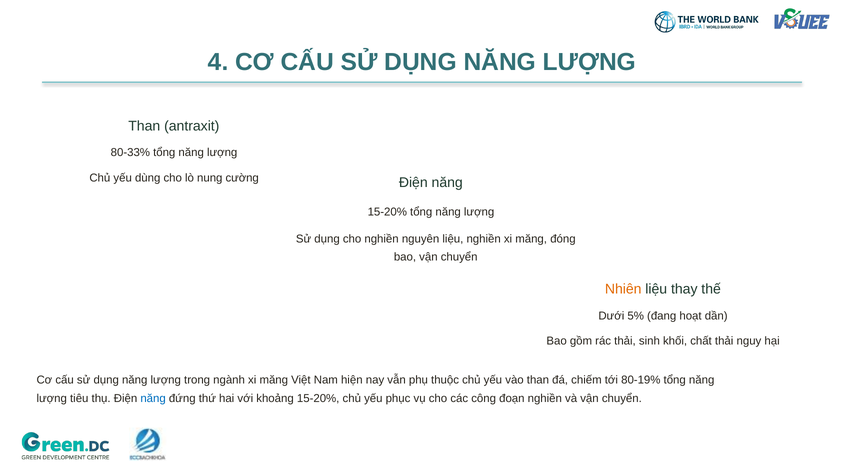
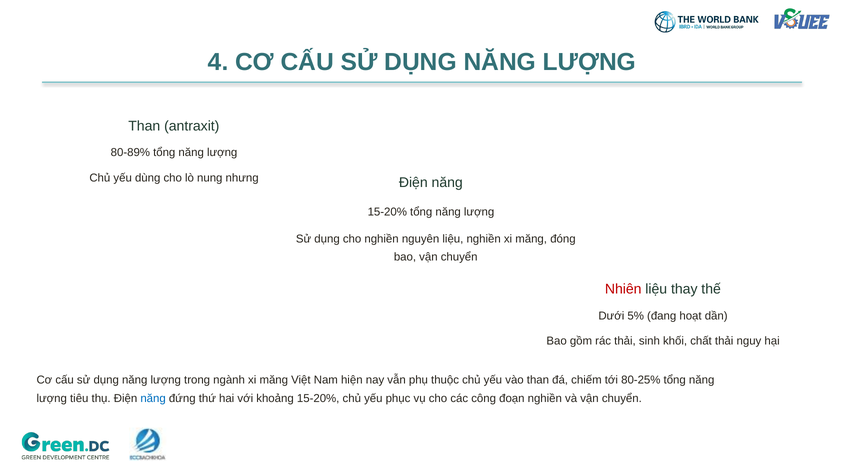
80-33%: 80-33% -> 80-89% (130, 152)
cường: cường -> nhưng (242, 178)
Nhiên colour: orange -> red (623, 289)
80-19%: 80-19% -> 80-25% (641, 380)
